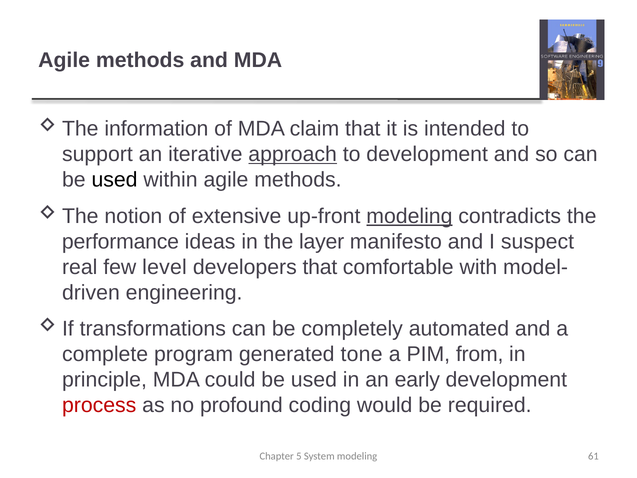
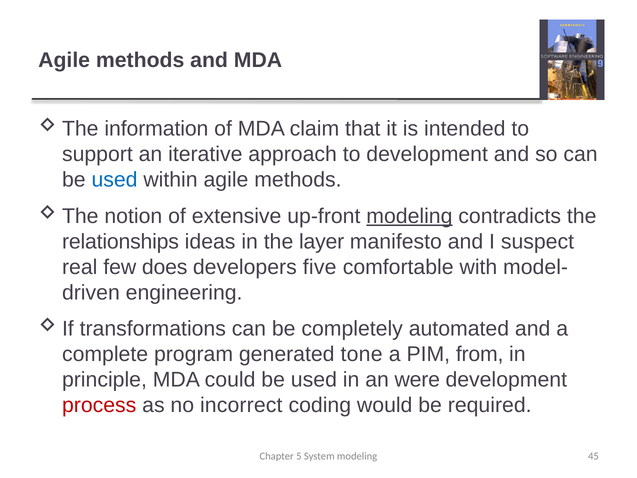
approach underline: present -> none (293, 154)
used colour: black -> blue (115, 180)
performance: performance -> relationships (121, 241)
level: level -> does (165, 267)
developers that: that -> five (320, 267)
early: early -> were (417, 379)
profound: profound -> incorrect (241, 405)
61: 61 -> 45 (593, 456)
